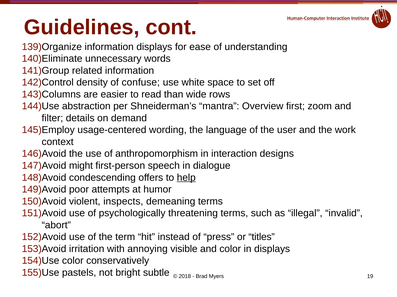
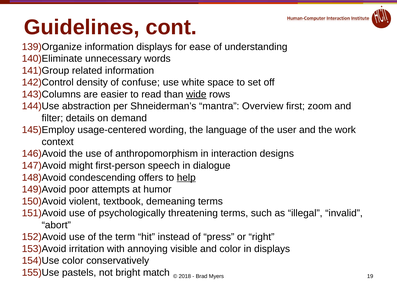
wide underline: none -> present (196, 95)
inspects: inspects -> textbook (123, 202)
titles: titles -> right (262, 237)
subtle: subtle -> match (156, 273)
